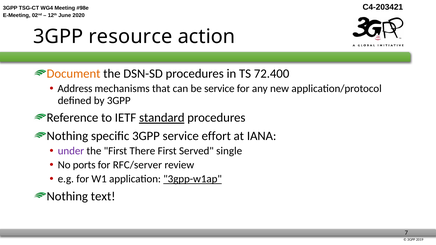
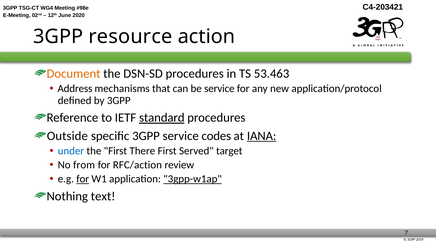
72.400: 72.400 -> 53.463 (272, 74)
Nothing: Nothing -> Outside (67, 136)
effort: effort -> codes (216, 136)
IANA underline: none -> present (262, 136)
under colour: purple -> blue (71, 151)
single: single -> target (229, 151)
ports: ports -> from (84, 165)
RFC/server: RFC/server -> RFC/action (137, 165)
for underline: none -> present (83, 179)
